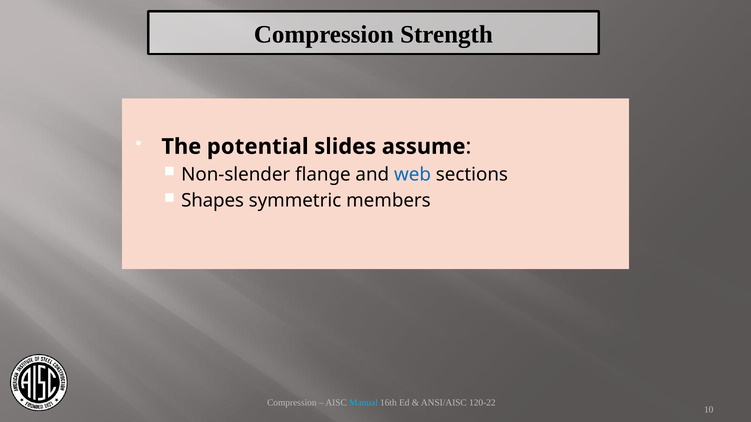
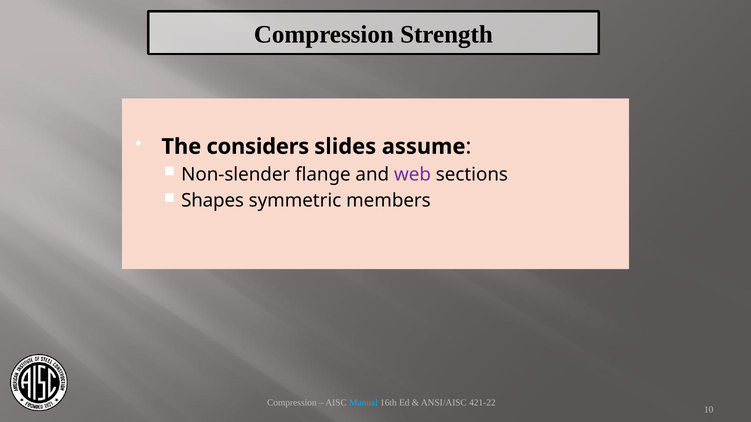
potential: potential -> considers (258, 147)
web colour: blue -> purple (412, 175)
120-22: 120-22 -> 421-22 (482, 403)
